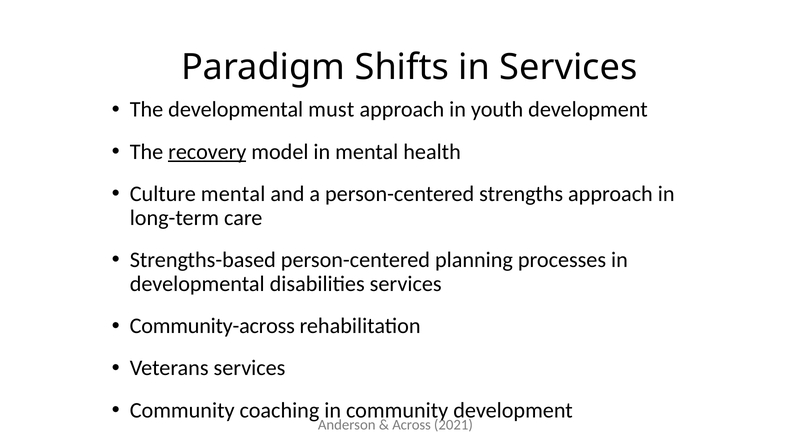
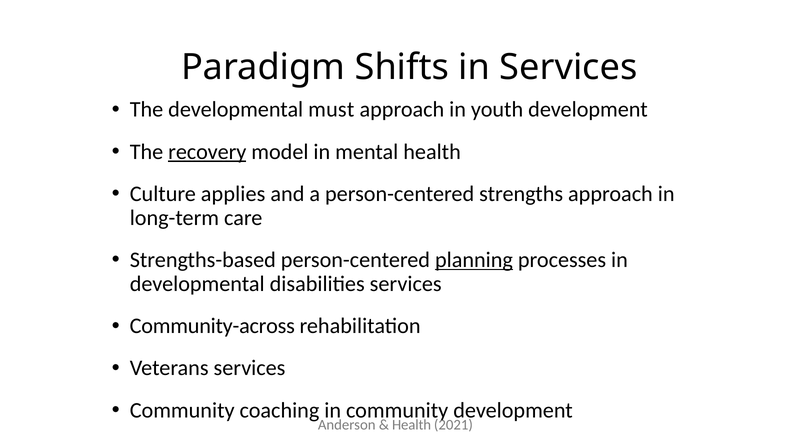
Culture mental: mental -> applies (233, 194)
planning underline: none -> present (474, 260)
Across: Across -> Health (412, 425)
